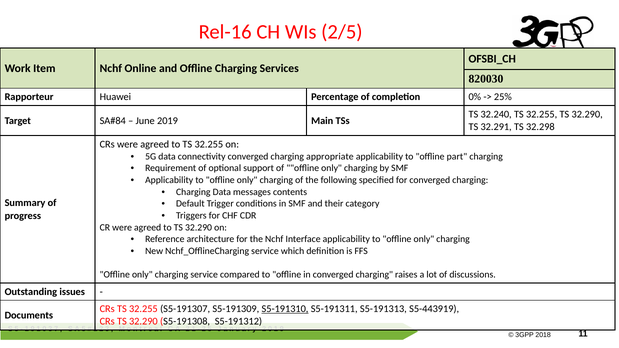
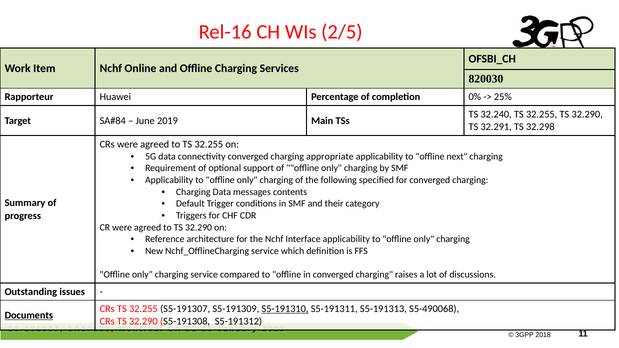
part: part -> next (457, 156)
S5-443919: S5-443919 -> S5-490068 (434, 309)
Documents underline: none -> present (29, 315)
